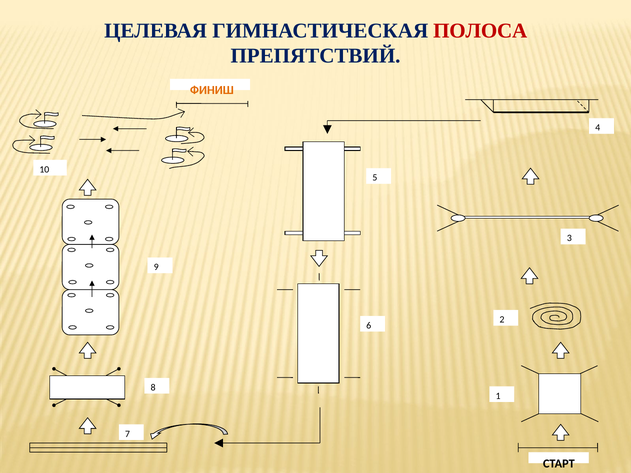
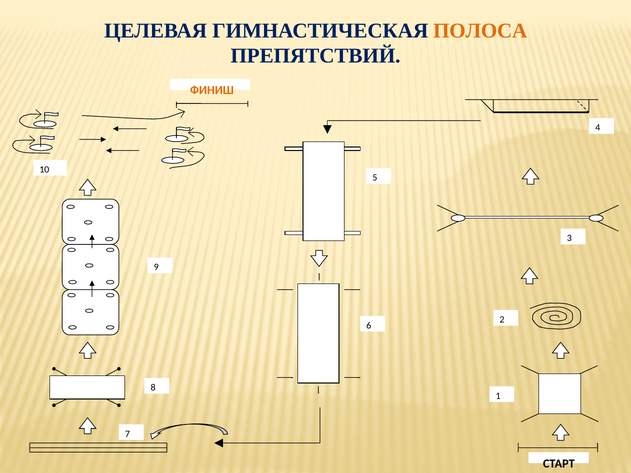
ПОЛОСА colour: red -> orange (480, 31)
